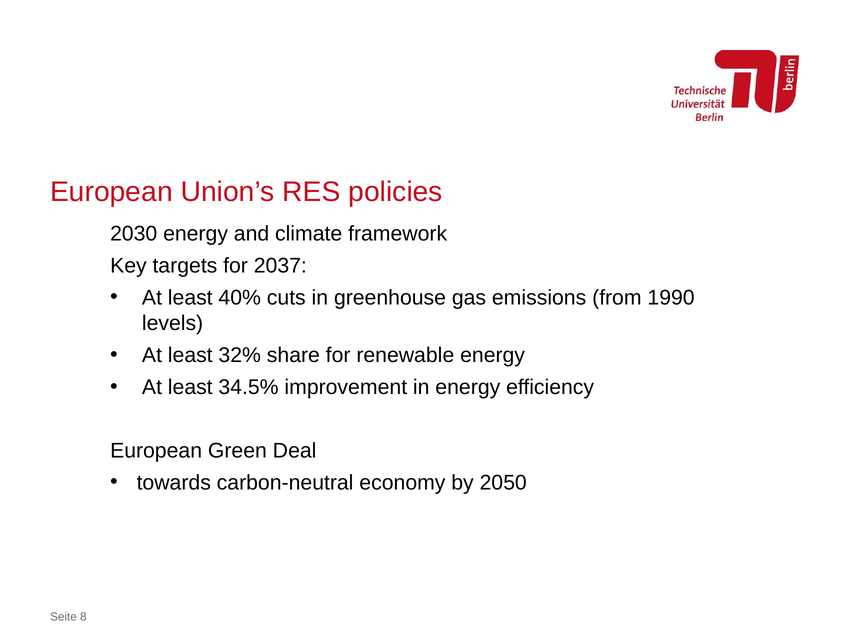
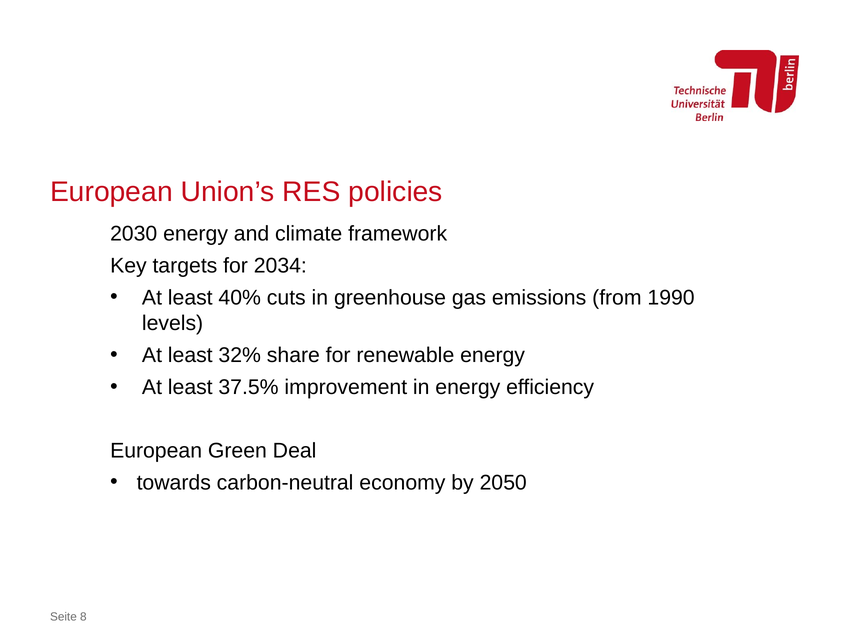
2037: 2037 -> 2034 (280, 266)
34.5%: 34.5% -> 37.5% (249, 387)
